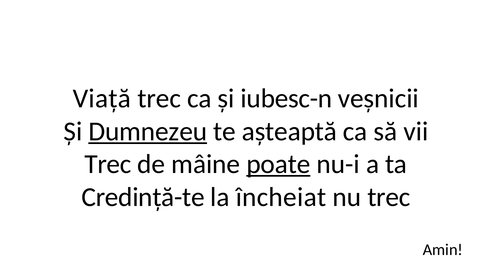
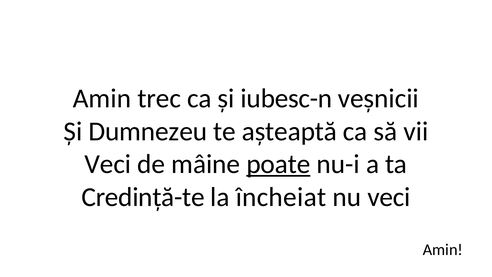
Viață: Viață -> Amin (102, 98)
Dumnezeu underline: present -> none (148, 131)
Trec: Trec -> Veci (108, 164)
nu trec: trec -> veci (389, 197)
